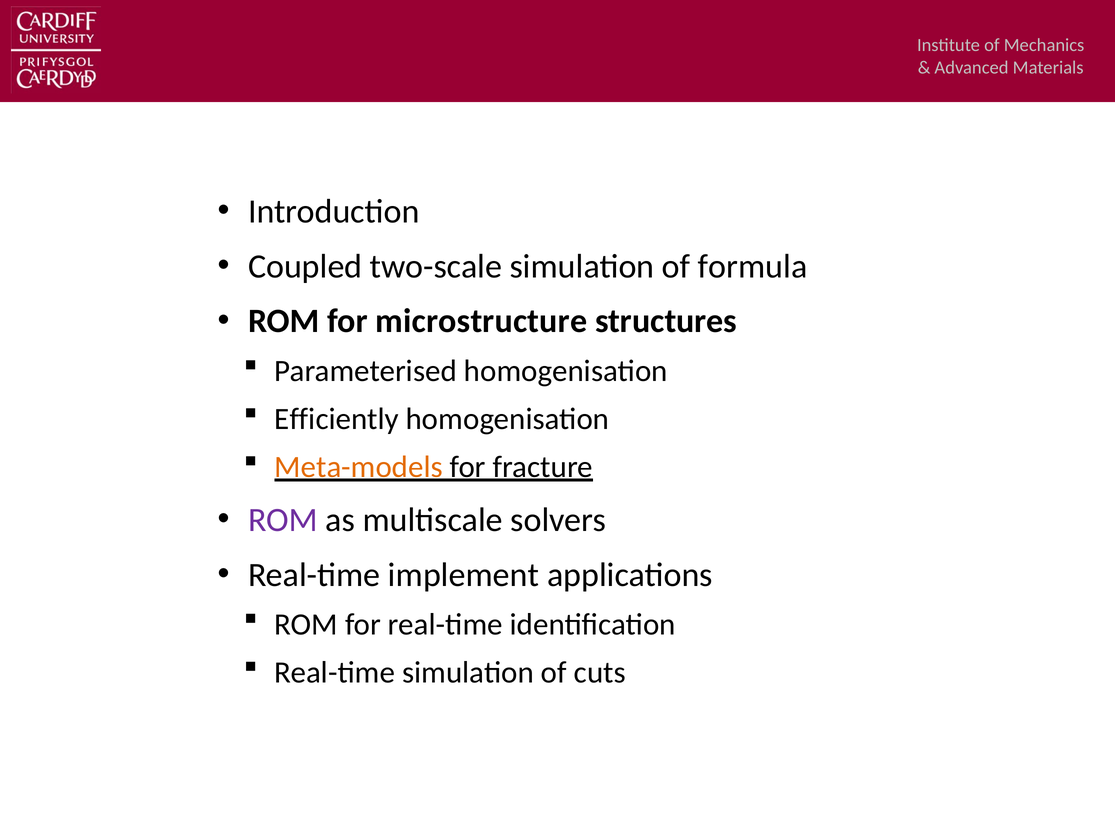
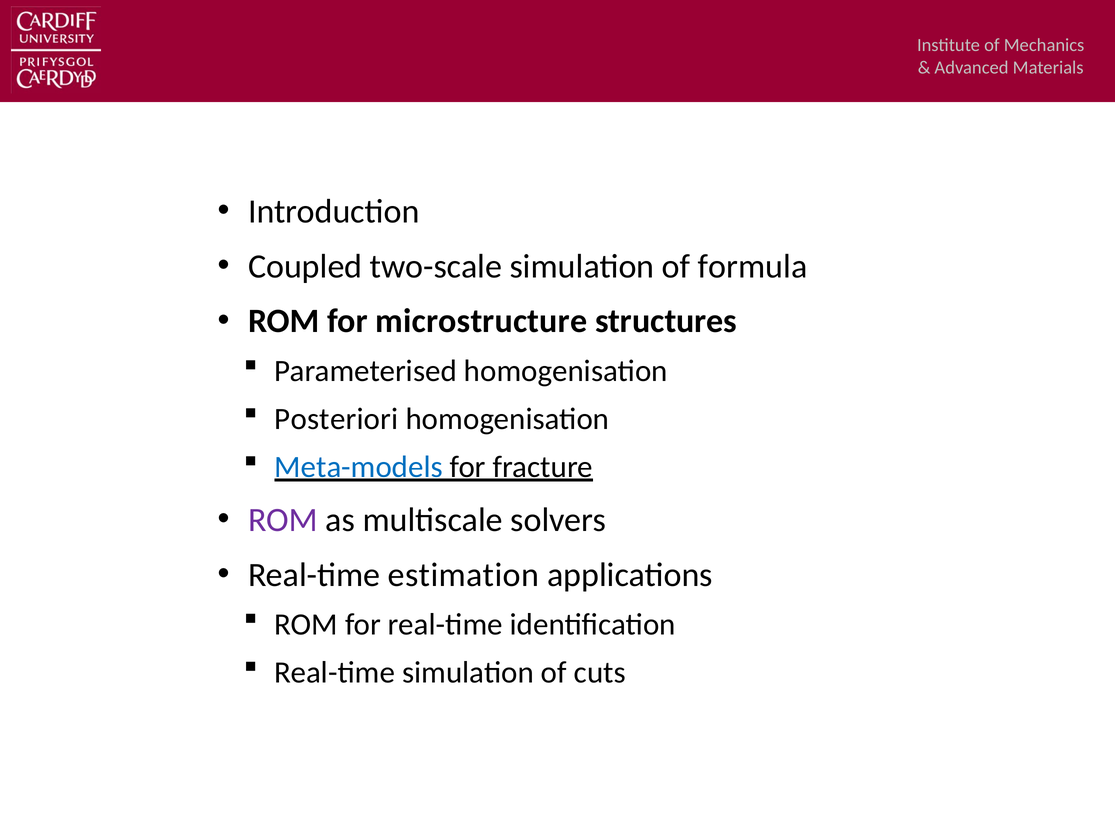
Efficiently: Efficiently -> Posteriori (336, 419)
Meta-models colour: orange -> blue (359, 467)
implement: implement -> estimation (463, 575)
